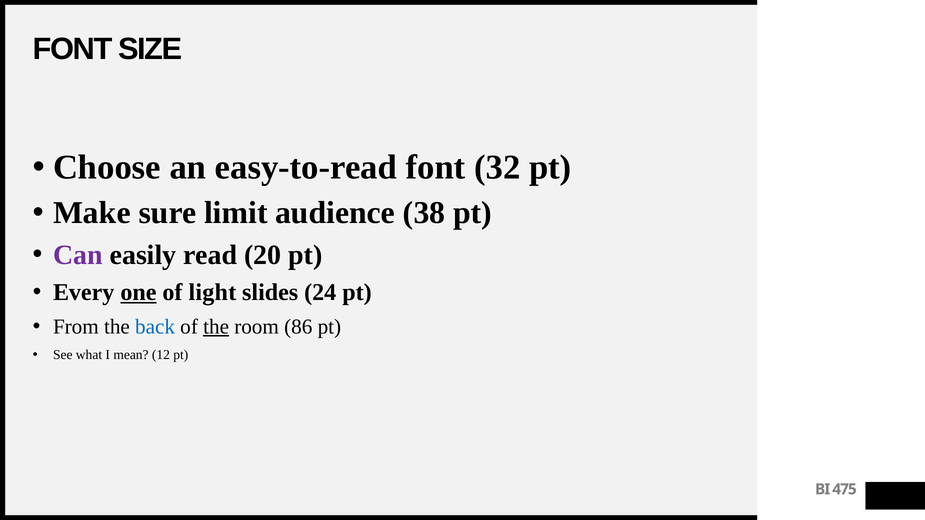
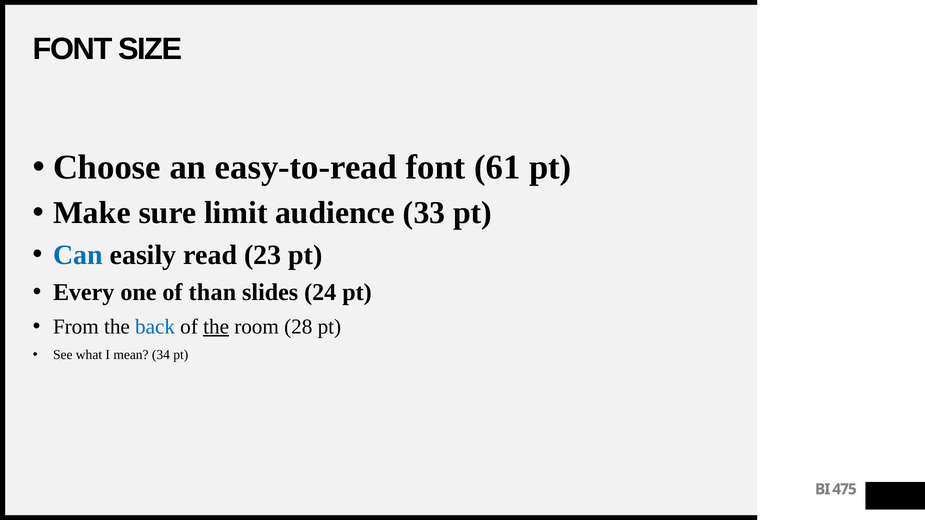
32: 32 -> 61 (497, 167)
38: 38 -> 33 (424, 213)
Can colour: purple -> blue (78, 255)
20: 20 -> 23 (263, 255)
one underline: present -> none (138, 293)
light: light -> than (212, 293)
86: 86 -> 28 (298, 327)
12: 12 -> 34 (161, 355)
